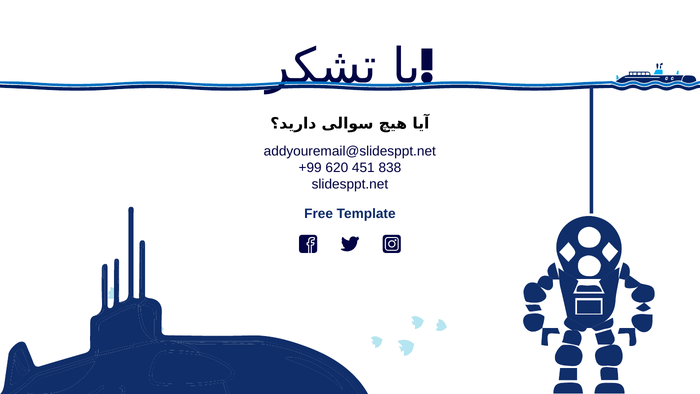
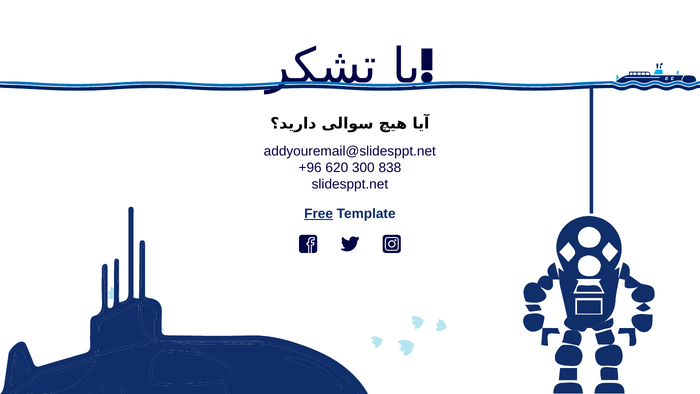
+99: +99 -> +96 (310, 168)
451: 451 -> 300 (363, 168)
Free underline: none -> present (319, 214)
